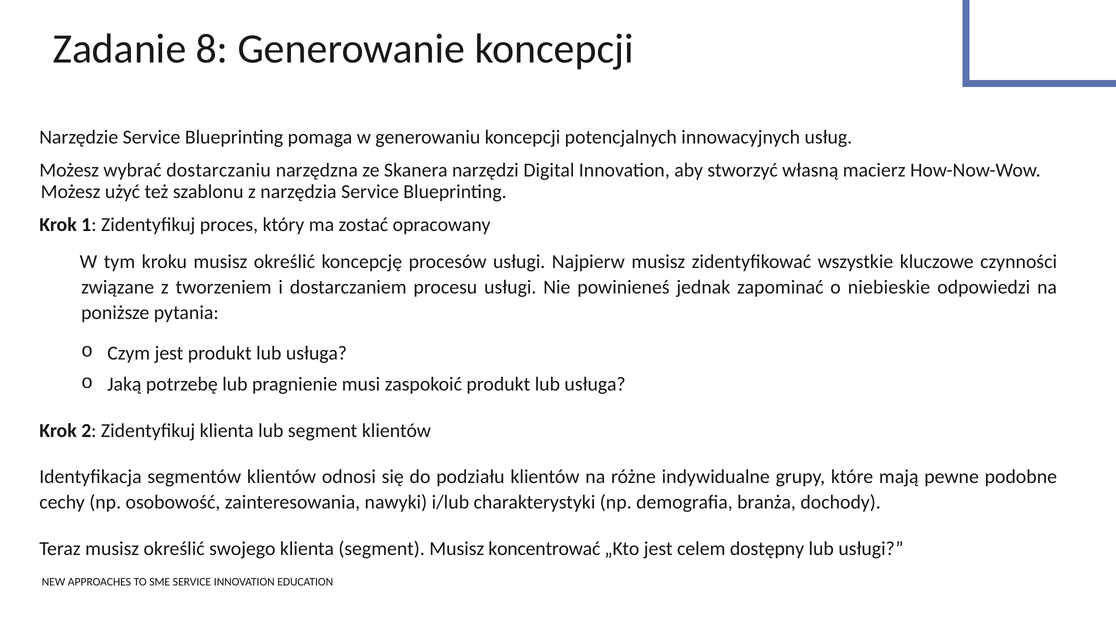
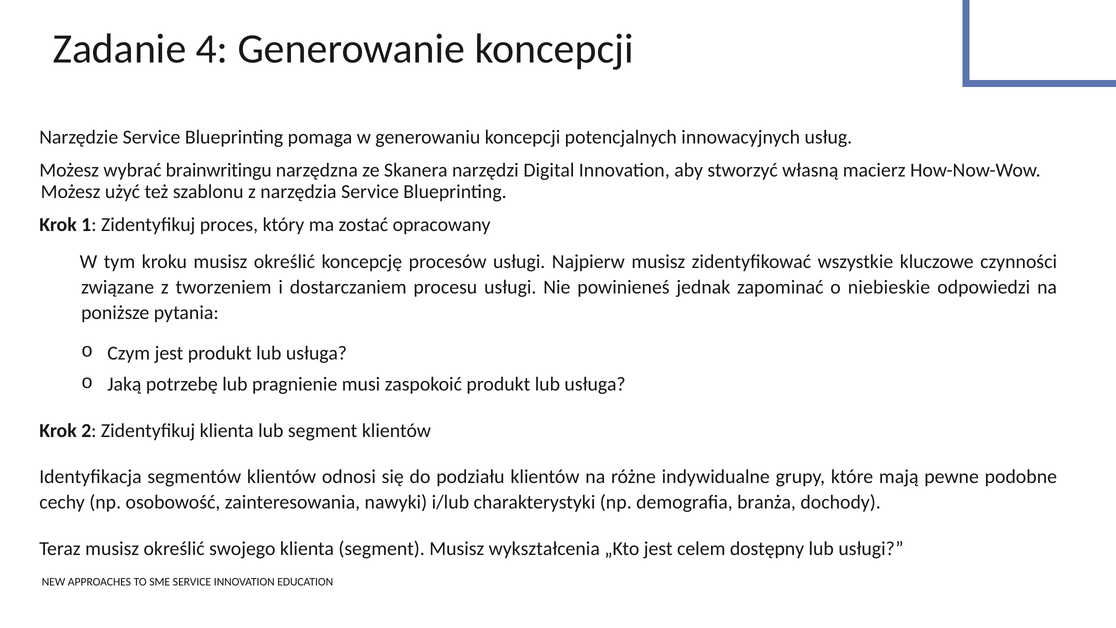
8: 8 -> 4 (212, 49)
dostarczaniu: dostarczaniu -> brainwritingu (219, 170)
koncentrować: koncentrować -> wykształcenia (544, 548)
